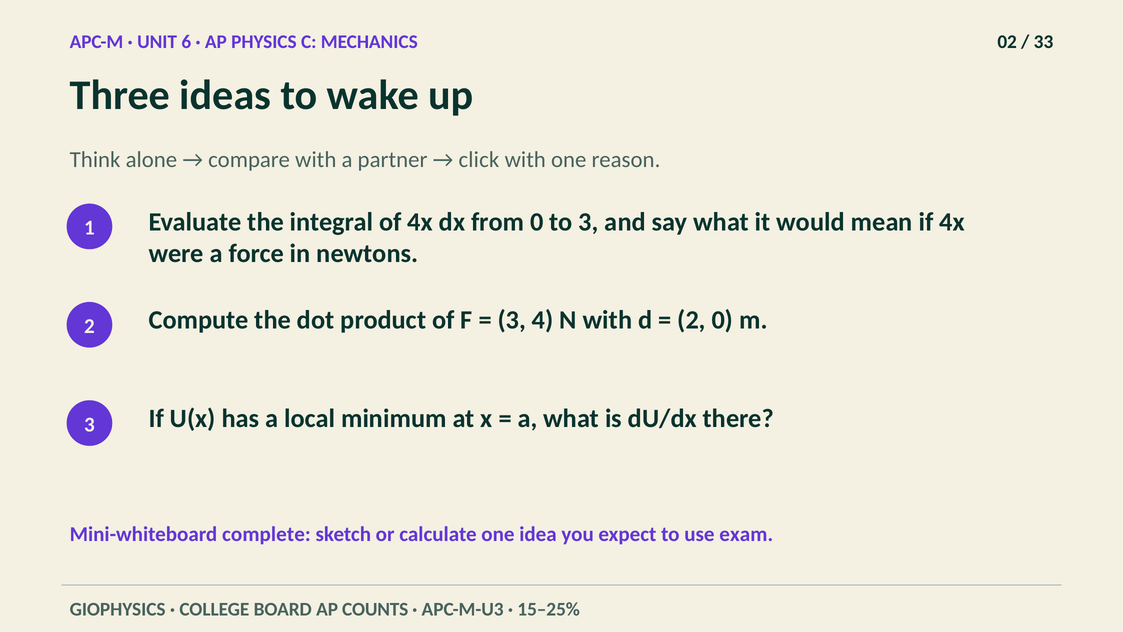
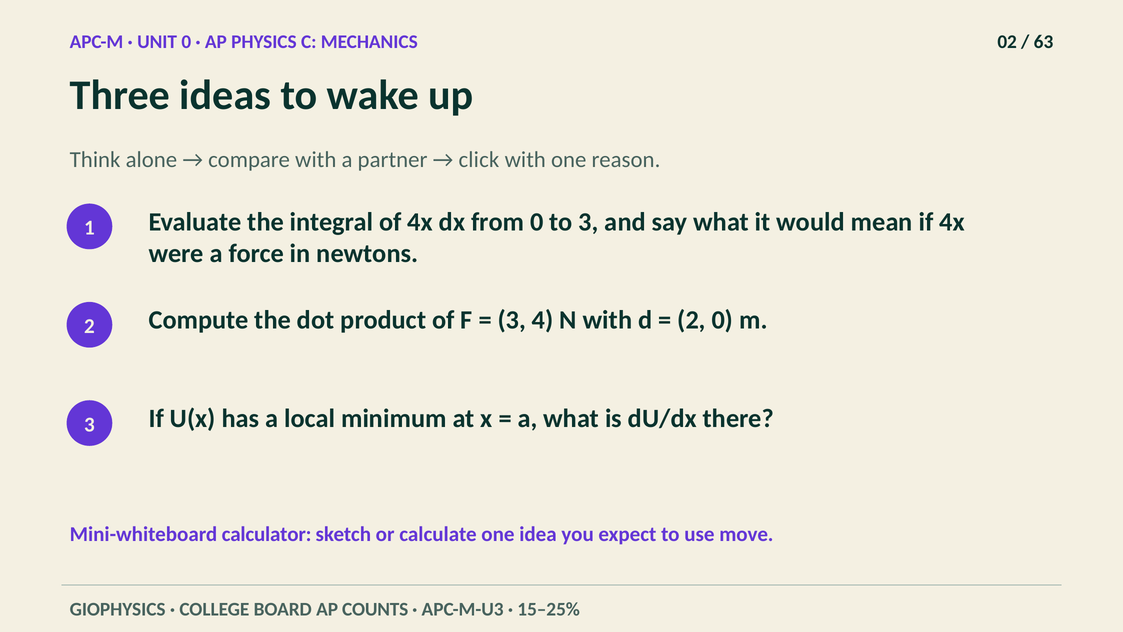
UNIT 6: 6 -> 0 (186, 42)
33: 33 -> 63 (1044, 42)
complete: complete -> calculator (267, 534)
exam: exam -> move (746, 534)
